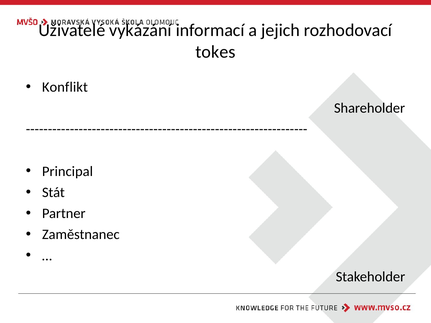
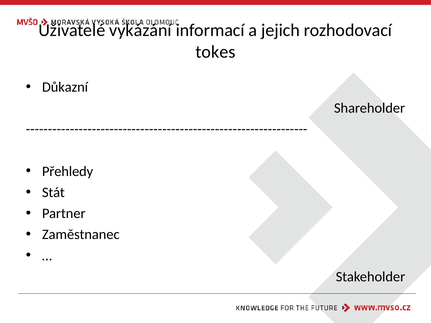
Konflikt: Konflikt -> Důkazní (65, 87)
Principal: Principal -> Přehledy (68, 172)
